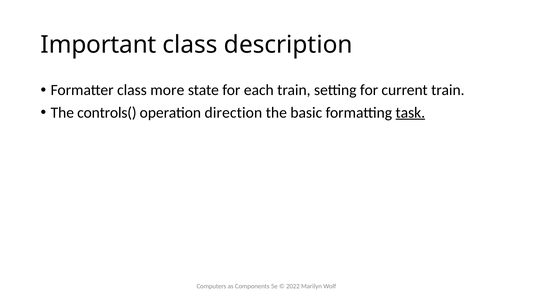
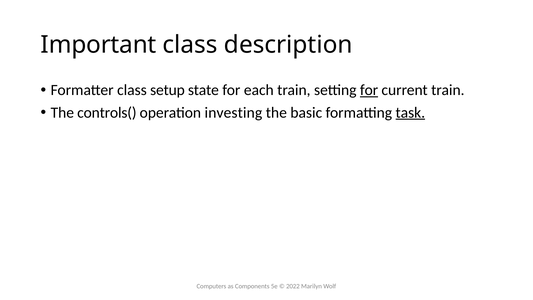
more: more -> setup (167, 90)
for underline: none -> present (369, 90)
direction: direction -> investing (233, 112)
